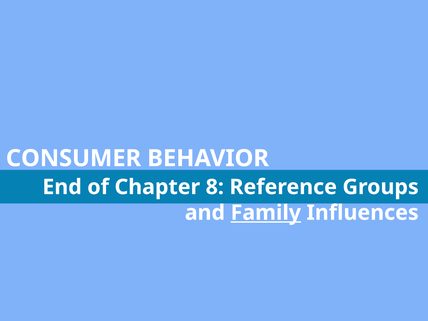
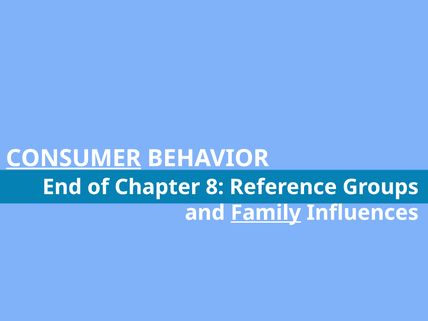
CONSUMER underline: none -> present (73, 158)
